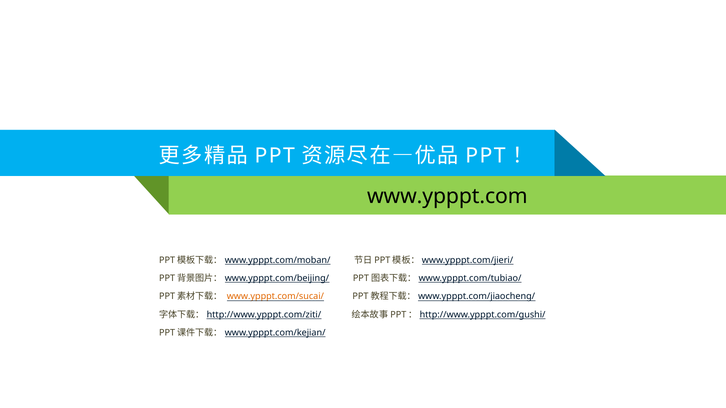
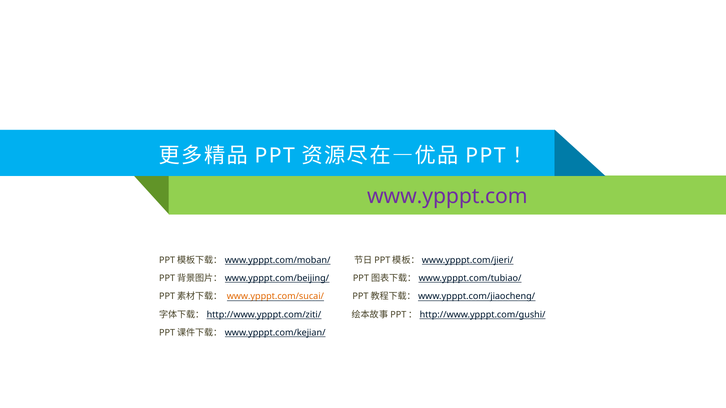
www.ypppt.com colour: black -> purple (447, 197)
